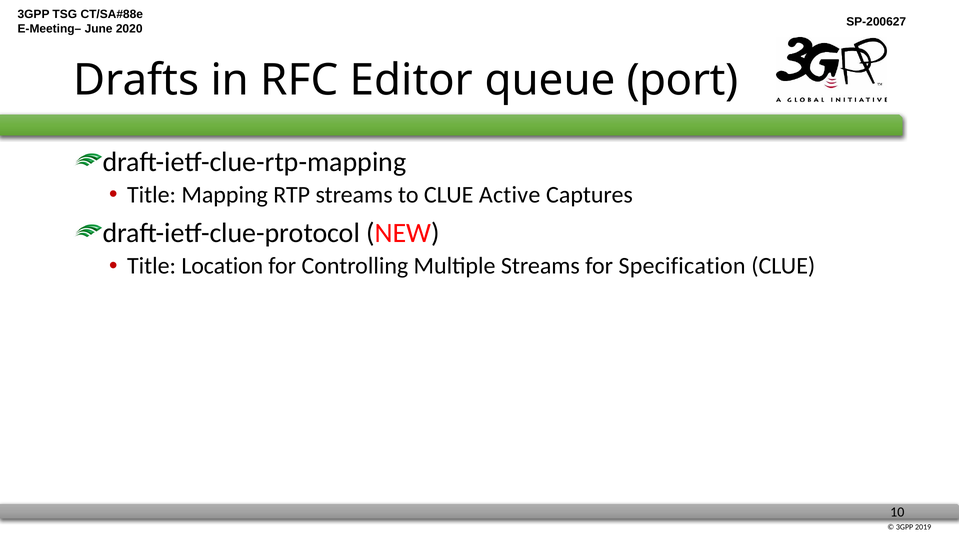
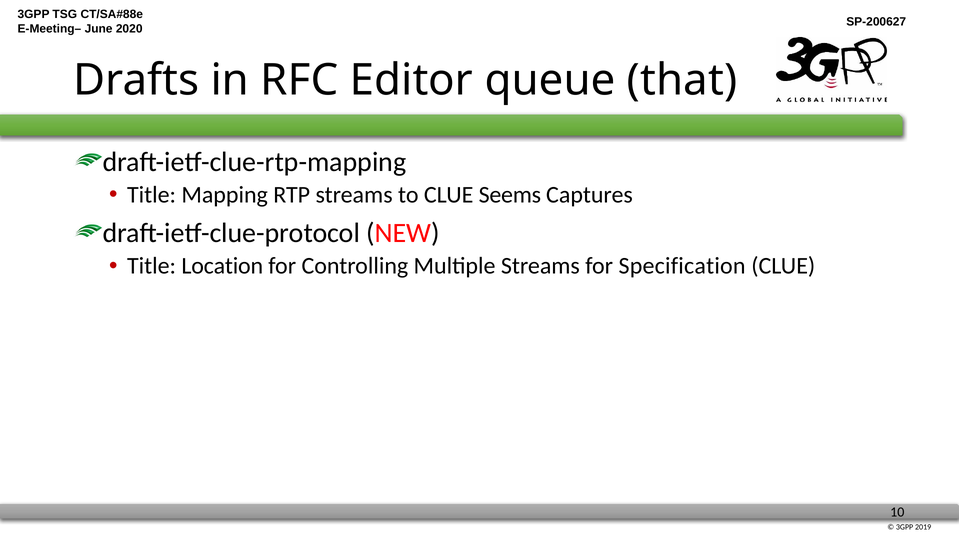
port: port -> that (682, 81)
Active: Active -> Seems (510, 195)
